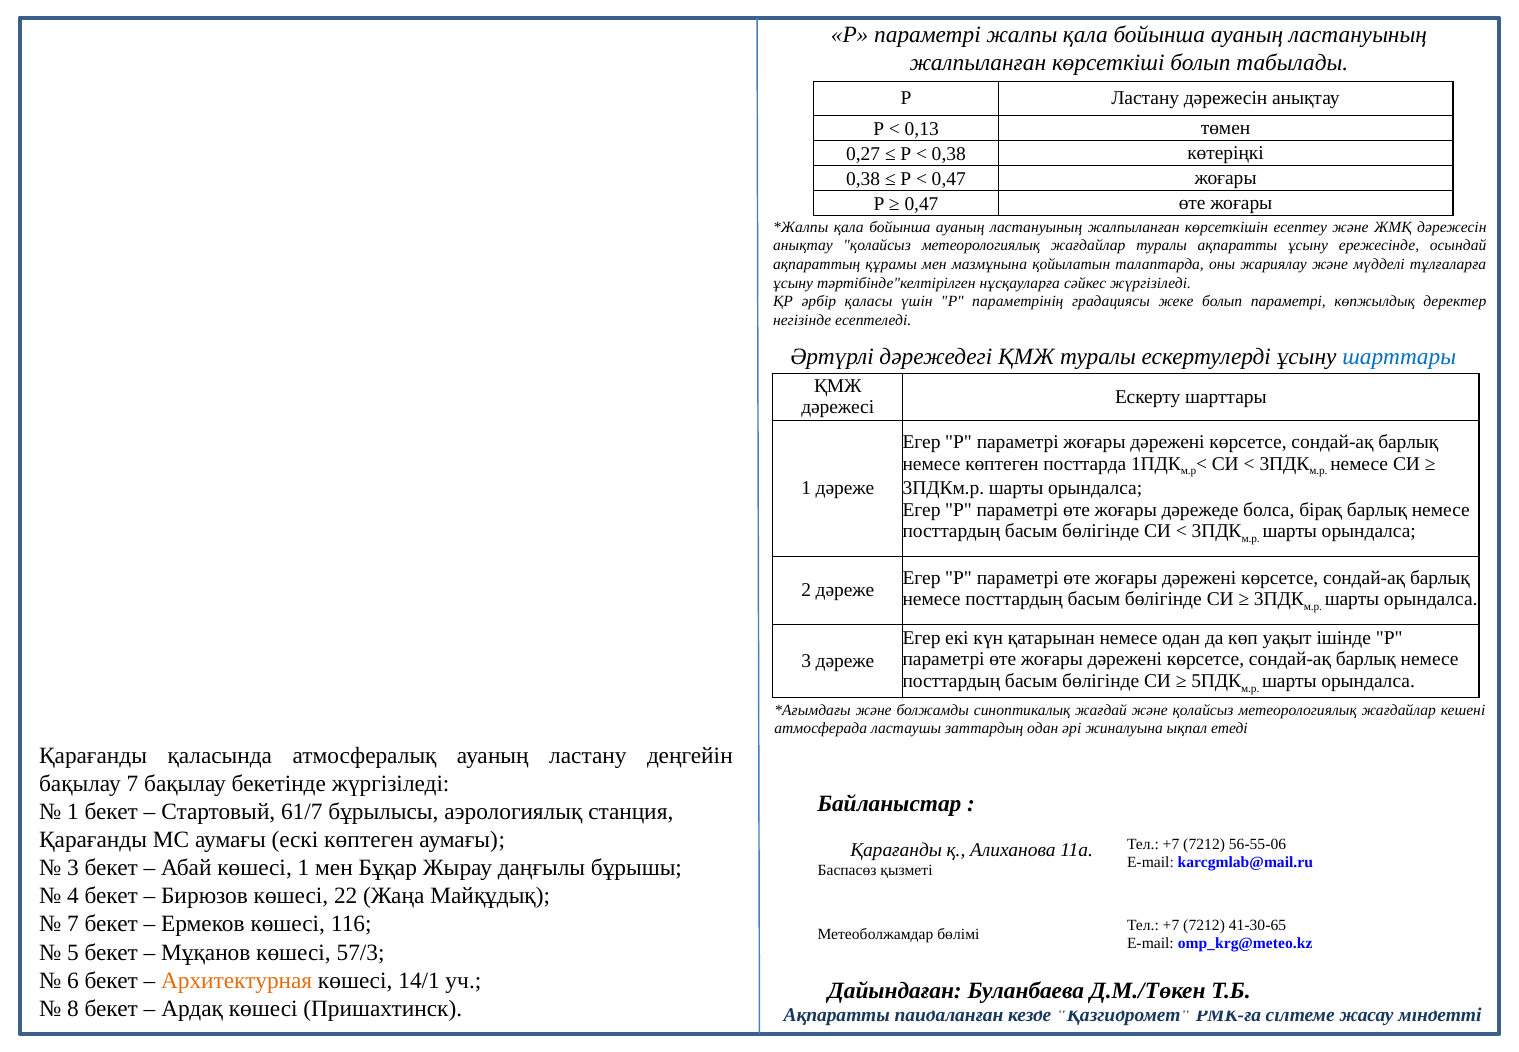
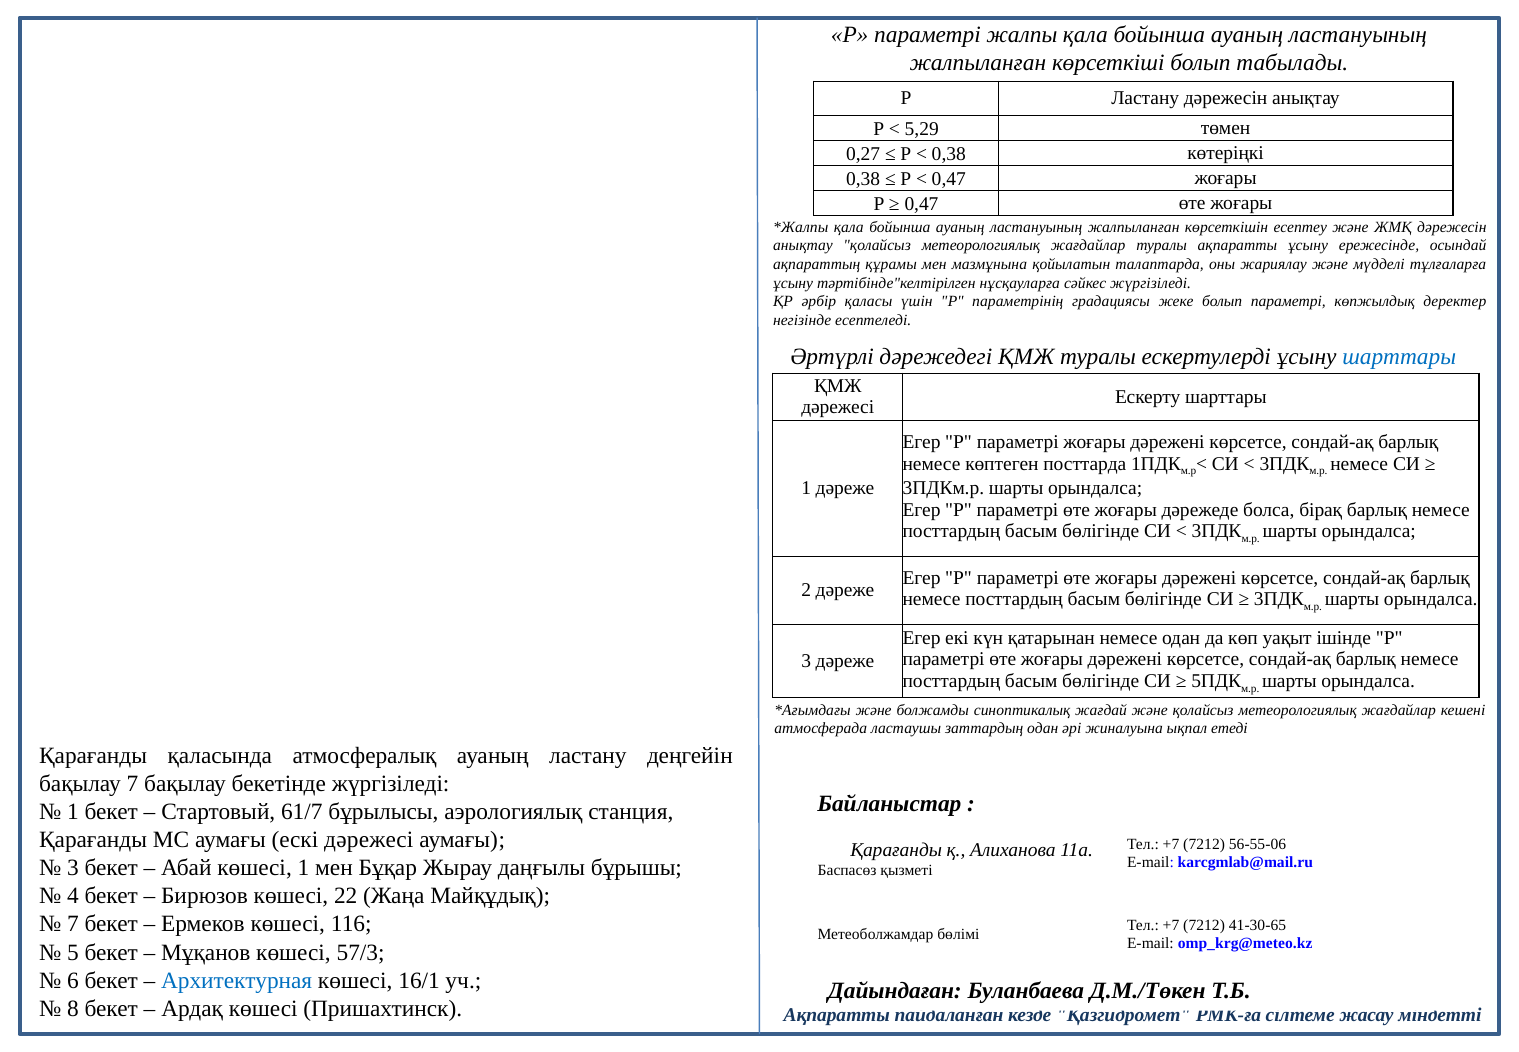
0,13: 0,13 -> 5,29 (922, 129)
ескі көптеген: көптеген -> дәрежесі (369, 840)
Архитектурная colour: orange -> blue (237, 980)
14/1: 14/1 -> 16/1 (419, 980)
